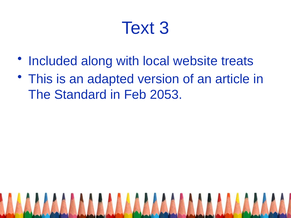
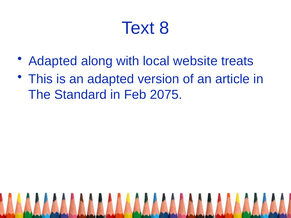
3: 3 -> 8 (164, 28)
Included: Included -> Adapted (53, 61)
2053: 2053 -> 2075 (166, 95)
